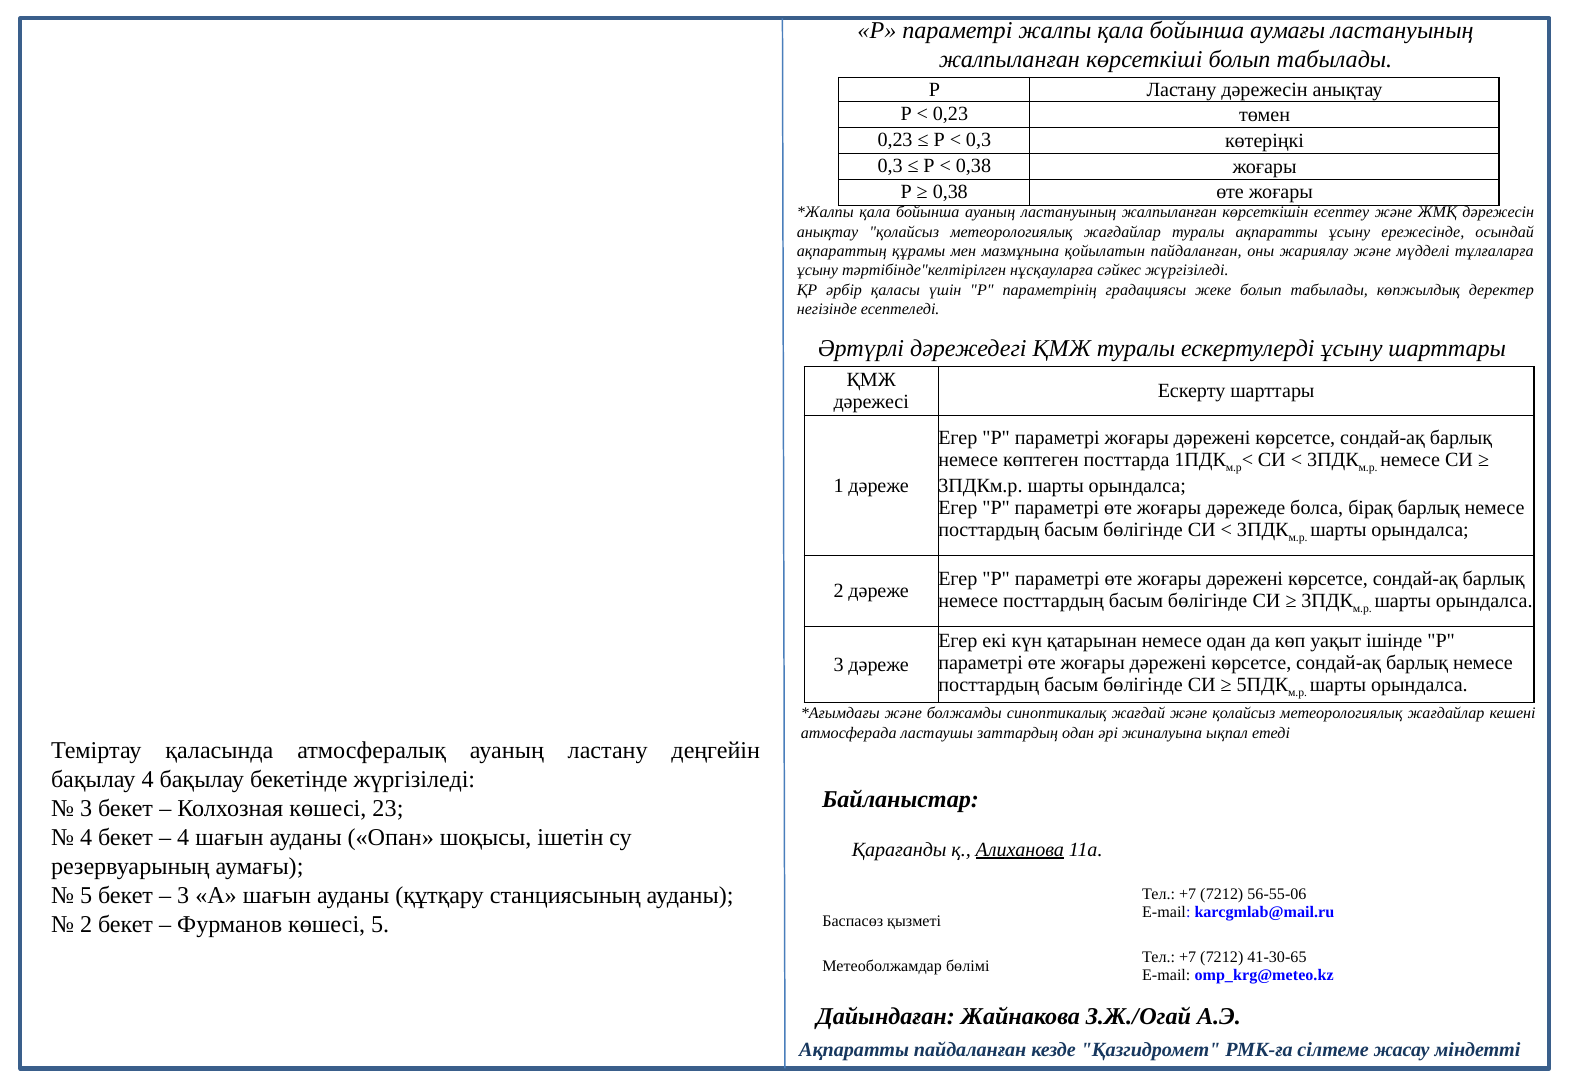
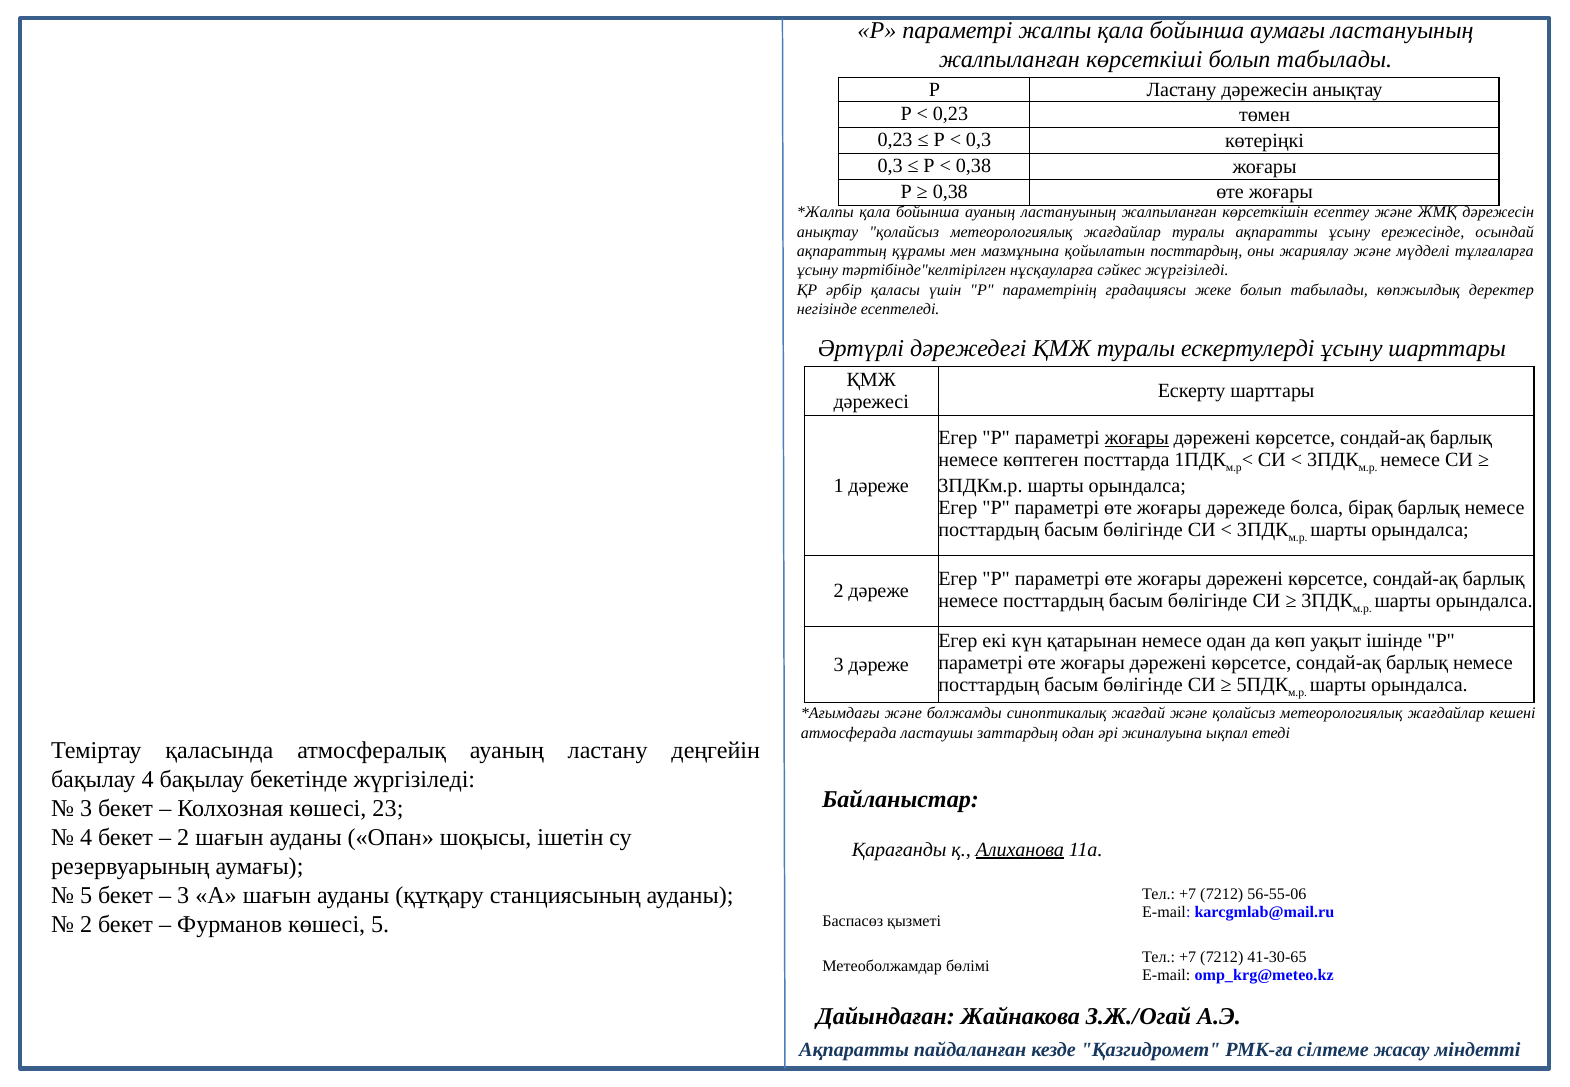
қойылатын пайдаланған: пайдаланған -> посттардың (1196, 251)
жоғары underline: none -> present (1137, 438)
4: 4 -> 2 (183, 837)
